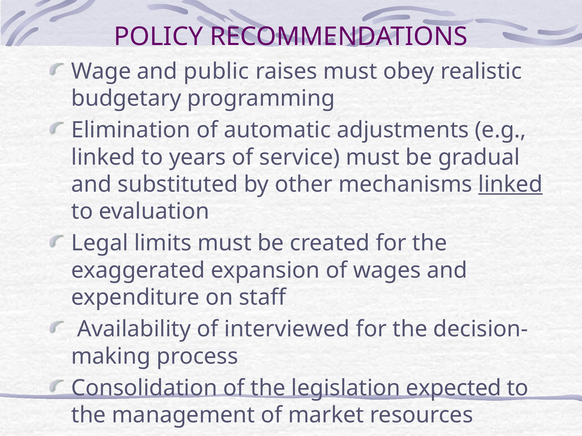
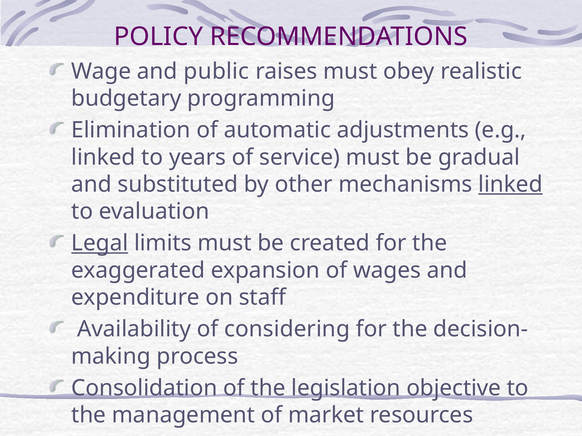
Legal underline: none -> present (100, 243)
interviewed: interviewed -> considering (287, 330)
expected: expected -> objective (454, 388)
